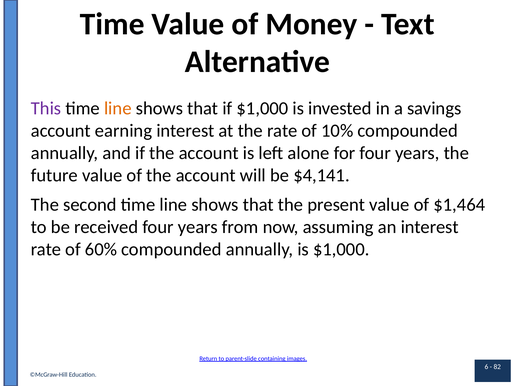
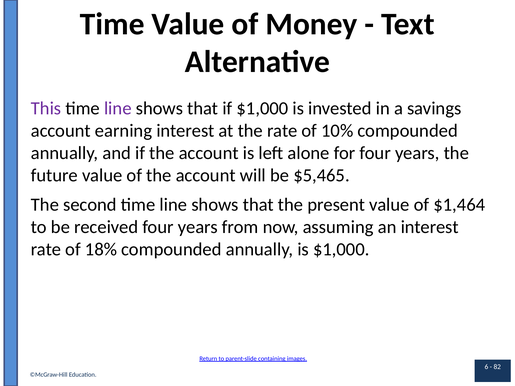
line colour: orange -> purple (118, 108)
$4,141: $4,141 -> $5,465 (322, 175)
60%: 60% -> 18% (101, 250)
